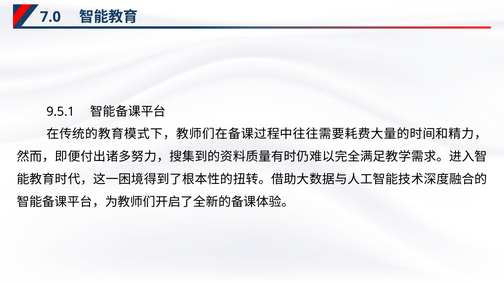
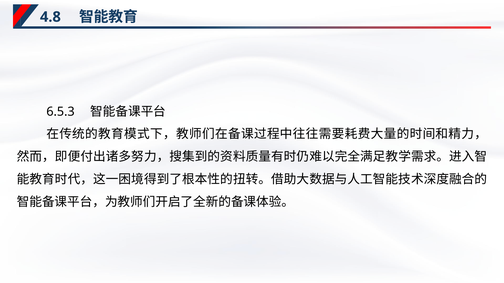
7.0: 7.0 -> 4.8 (50, 17)
9.5.1: 9.5.1 -> 6.5.3 (61, 112)
